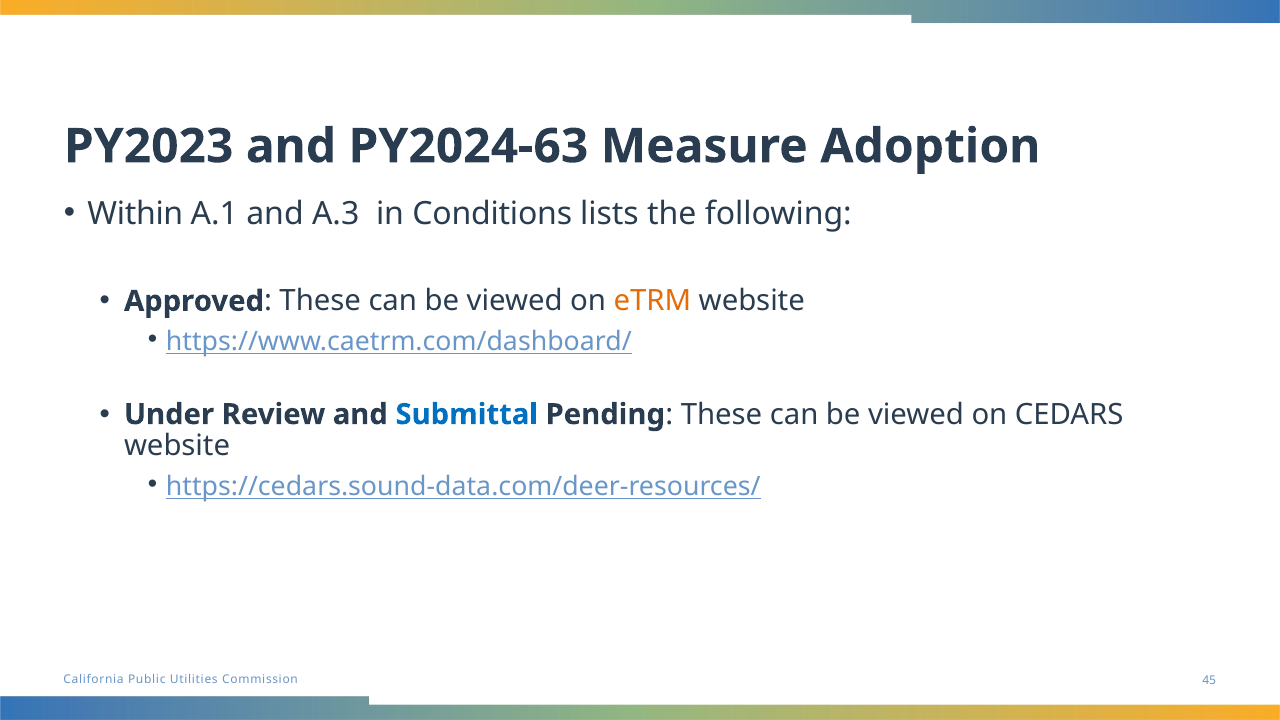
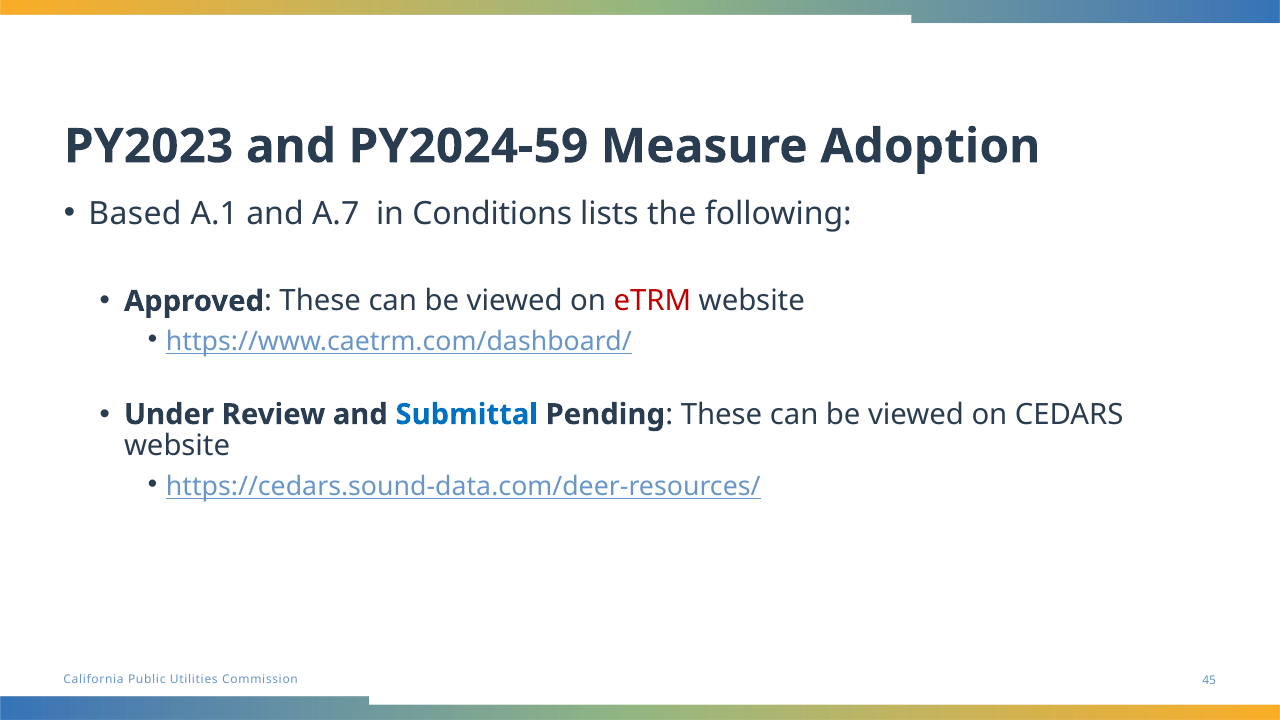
PY2024-63: PY2024-63 -> PY2024-59 (468, 146)
Within: Within -> Based (135, 214)
A.3: A.3 -> A.7 (336, 214)
eTRM colour: orange -> red (652, 301)
